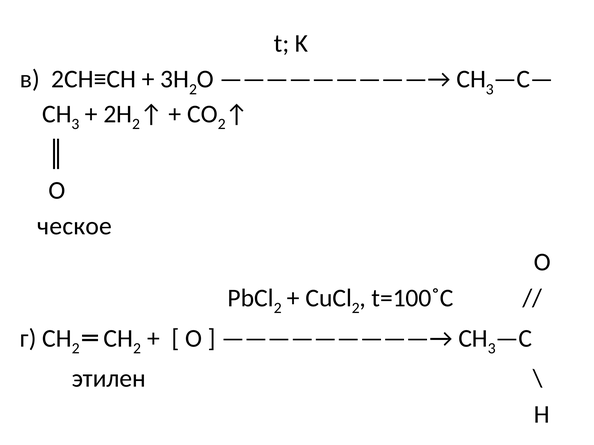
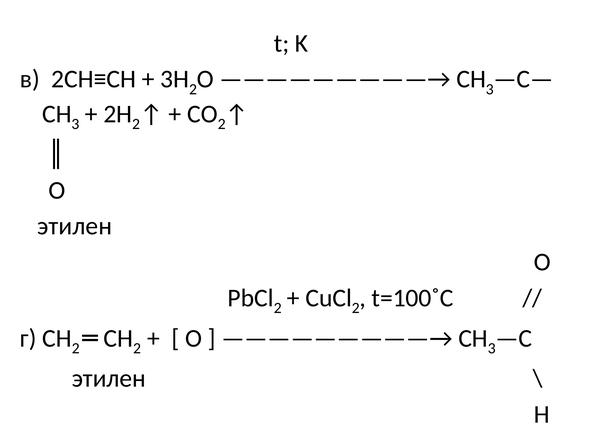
ческое: ческое -> этилен (75, 226)
